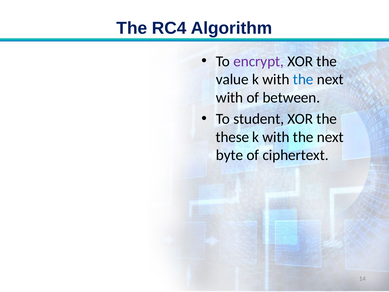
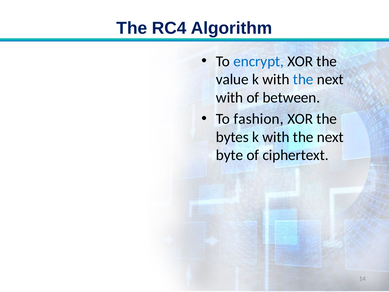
encrypt colour: purple -> blue (259, 61)
student: student -> fashion (259, 119)
these: these -> bytes (232, 137)
